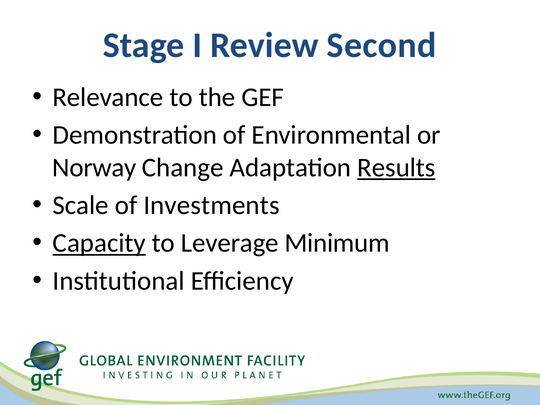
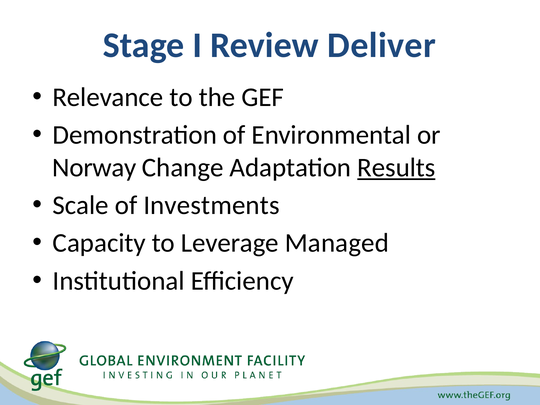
Second: Second -> Deliver (382, 45)
Capacity underline: present -> none (99, 243)
Minimum: Minimum -> Managed (337, 243)
